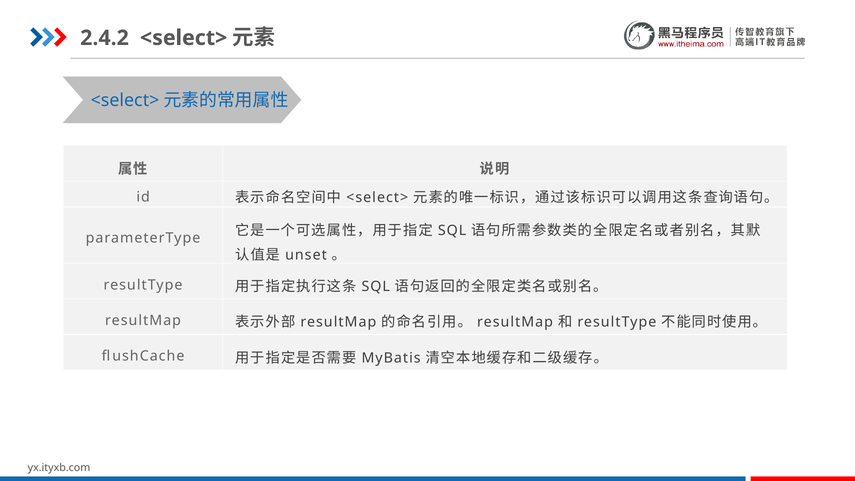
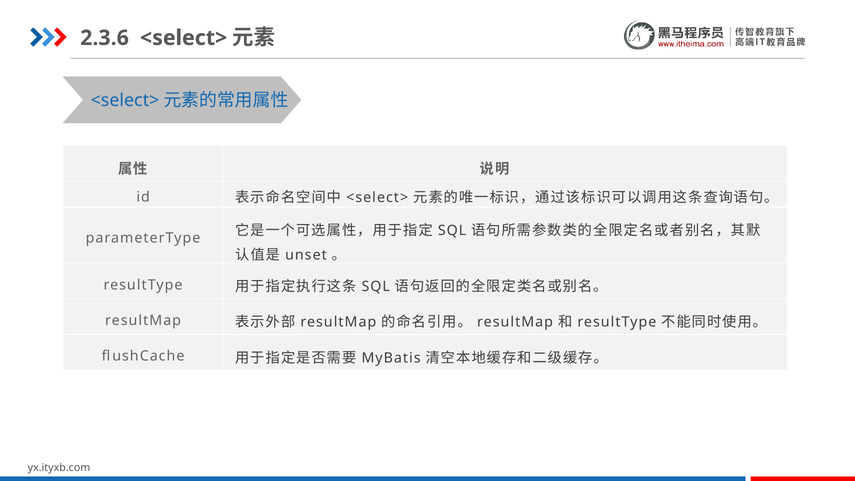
2.4.2: 2.4.2 -> 2.3.6 (105, 38)
